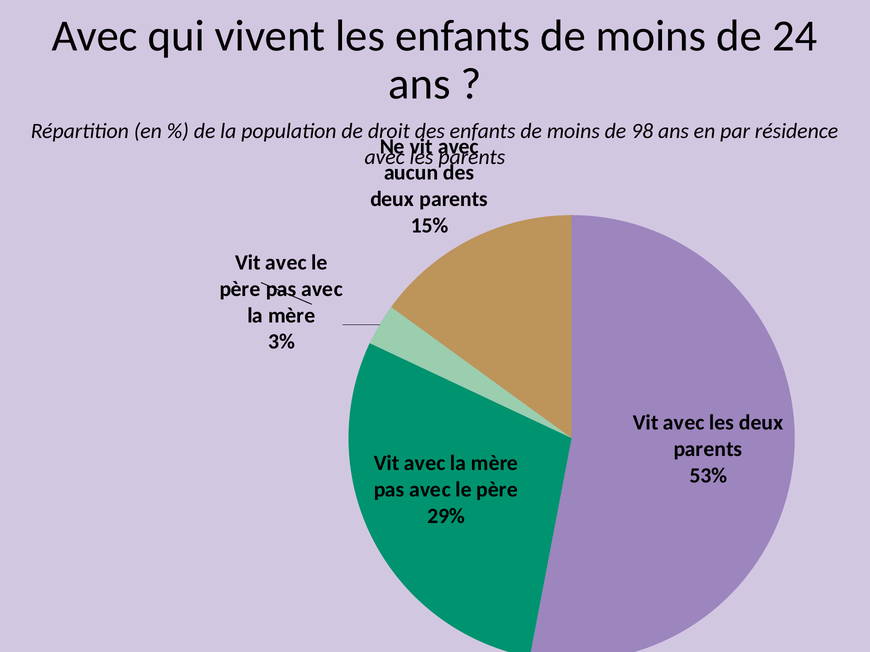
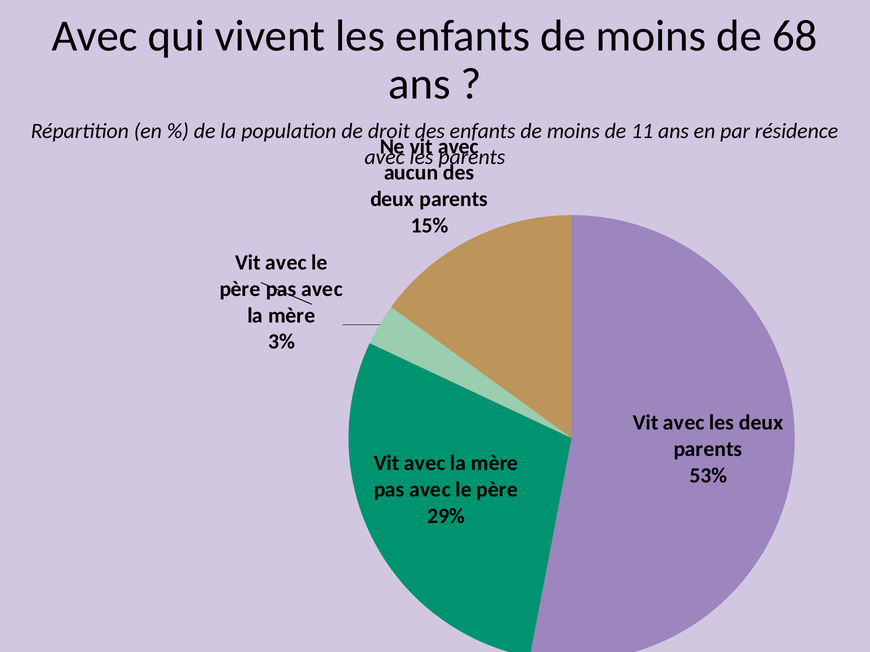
24: 24 -> 68 (795, 36)
98: 98 -> 11 (642, 131)
